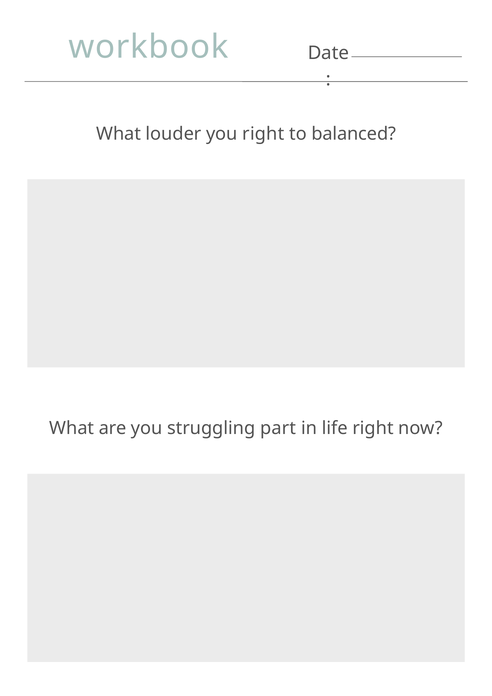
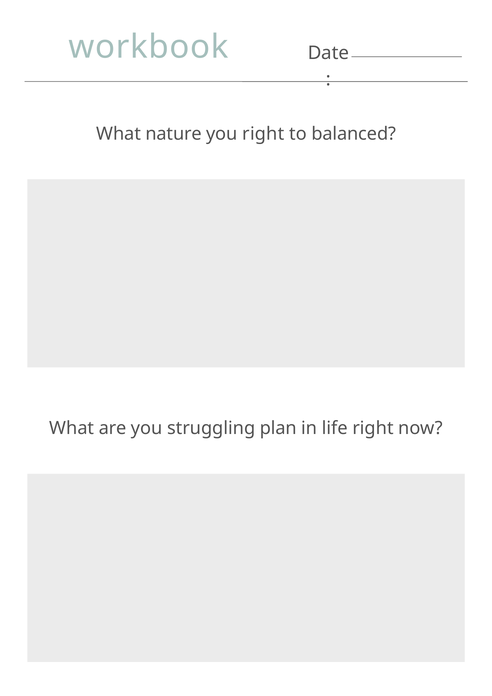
louder: louder -> nature (174, 134)
part: part -> plan (278, 428)
